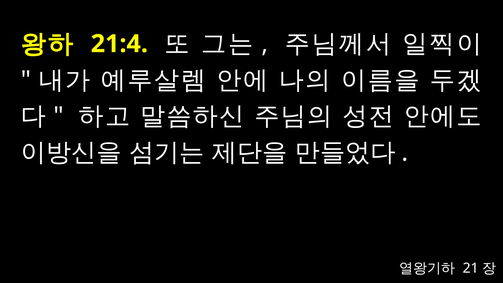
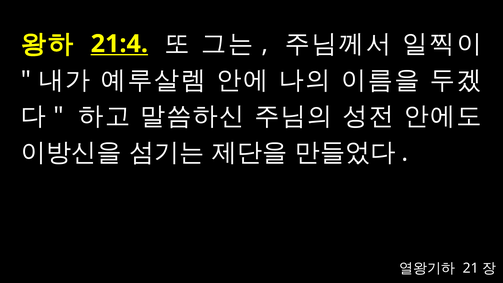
21:4 underline: none -> present (119, 44)
